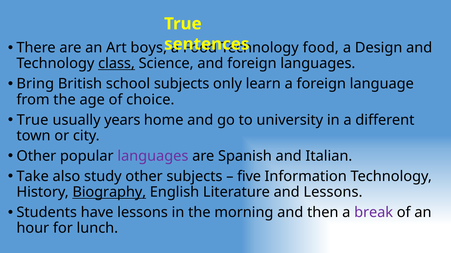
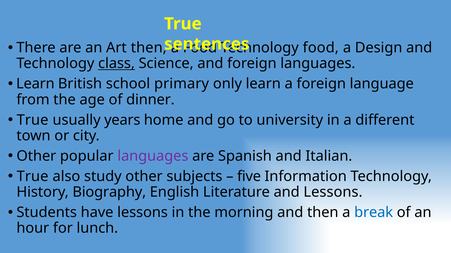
Art boys: boys -> then (149, 48)
Bring: Bring -> Learn (35, 84)
school subjects: subjects -> primary (182, 84)
choice: choice -> dinner (150, 100)
Take: Take -> True (33, 177)
Biography underline: present -> none (109, 193)
break colour: purple -> blue (374, 213)
